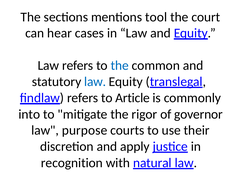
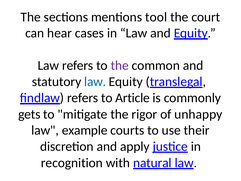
the colour: blue -> purple (120, 65)
into: into -> gets (29, 114)
governor: governor -> unhappy (198, 114)
purpose: purpose -> example (85, 130)
